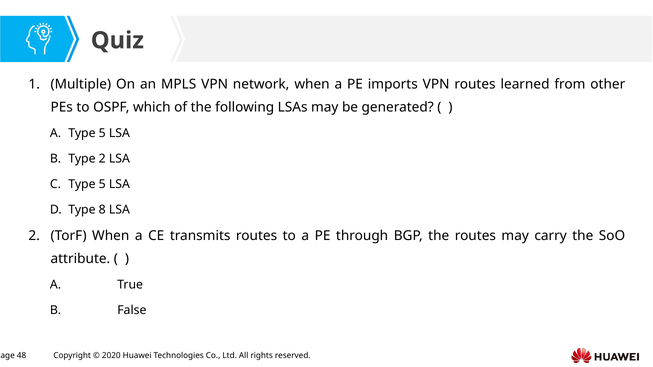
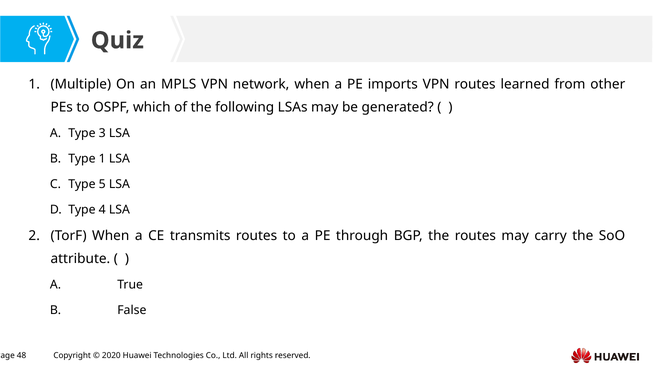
A Type 5: 5 -> 3 (102, 133)
Type 2: 2 -> 1 (102, 159)
8: 8 -> 4 (102, 210)
